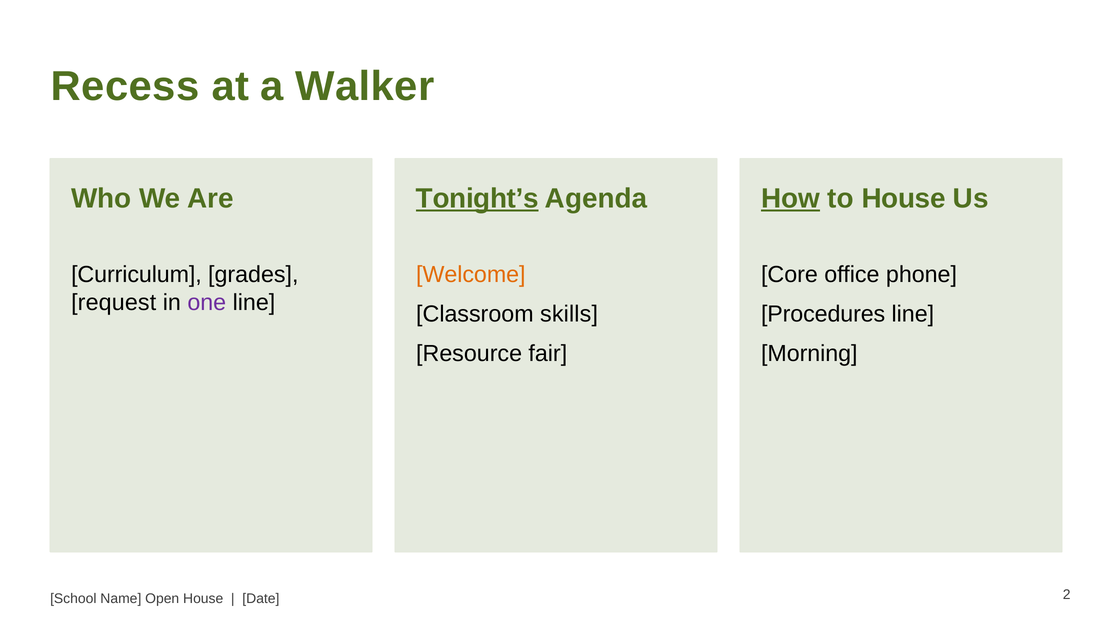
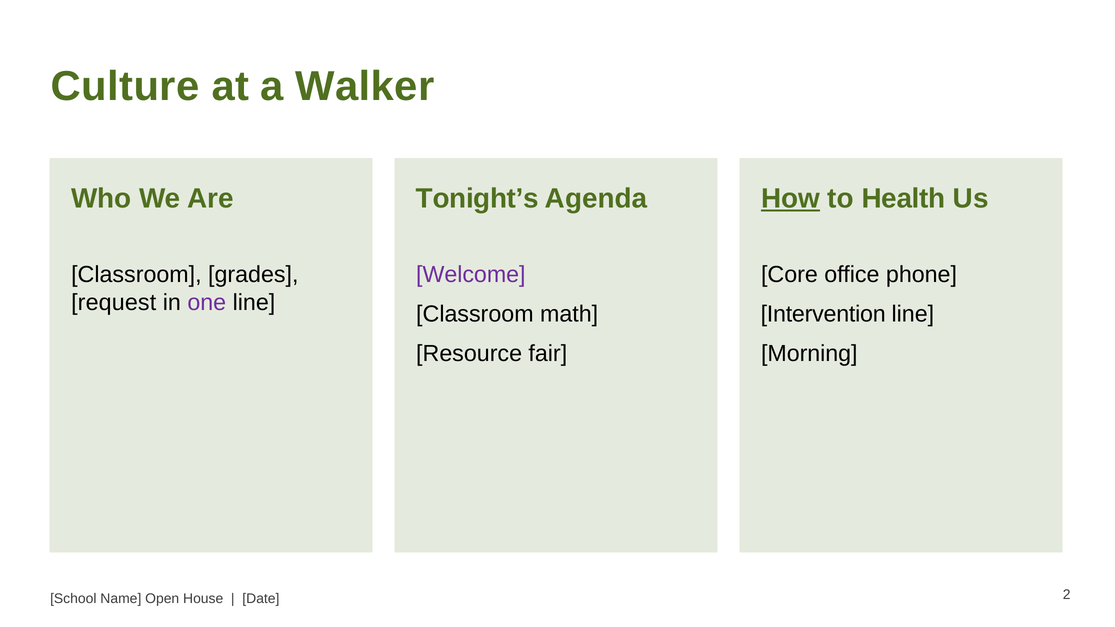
Recess: Recess -> Culture (125, 87)
Tonight’s underline: present -> none (477, 199)
to House: House -> Health (904, 199)
Curriculum: Curriculum -> Classroom (136, 275)
Welcome colour: orange -> purple (471, 275)
skills: skills -> math (569, 314)
Procedures: Procedures -> Intervention (823, 314)
